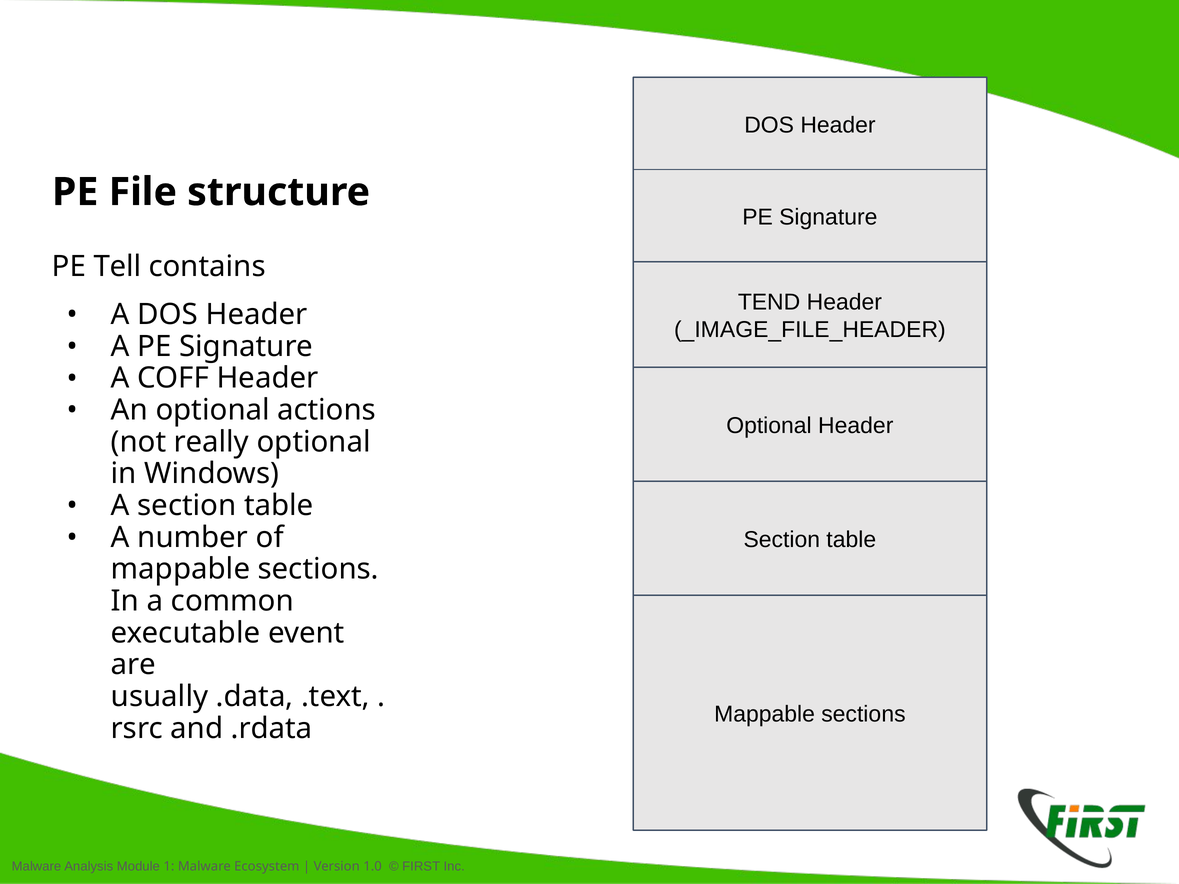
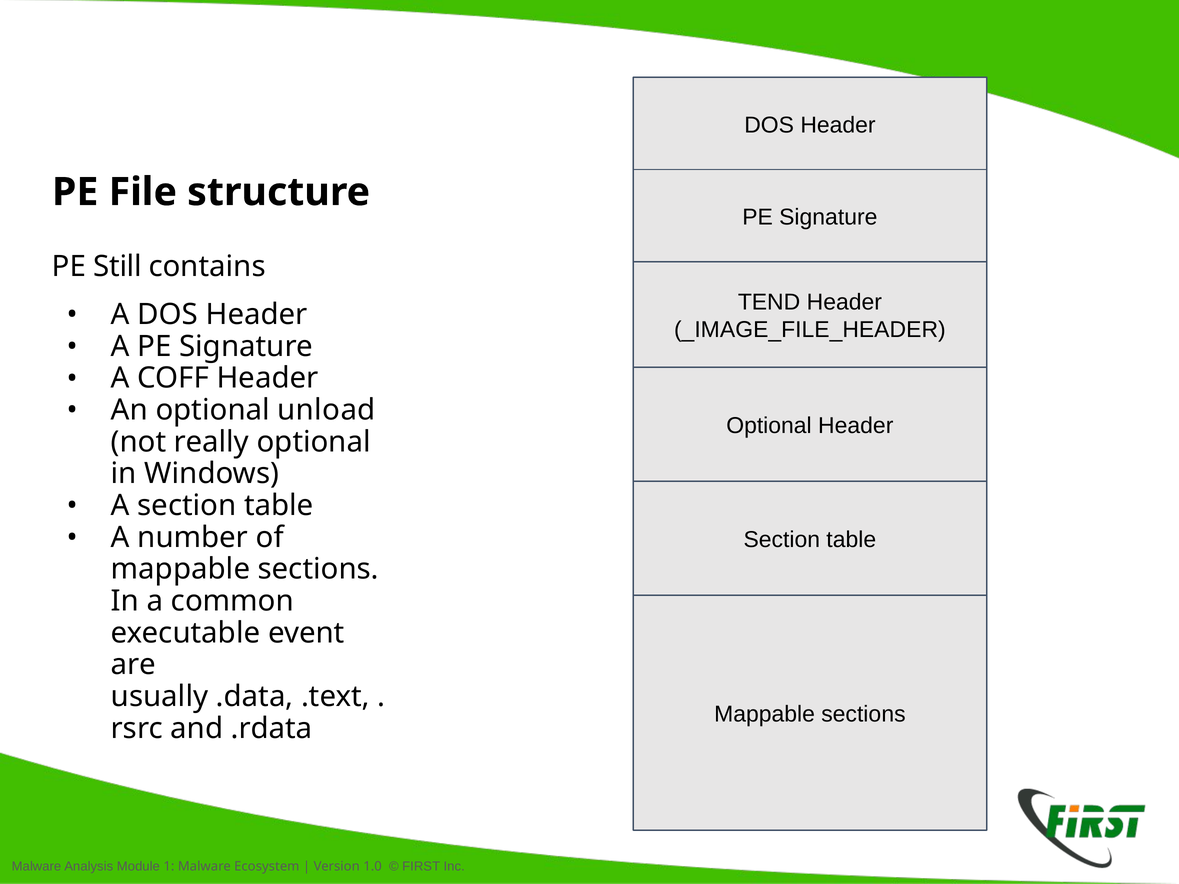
Tell: Tell -> Still (118, 266)
actions: actions -> unload (326, 410)
